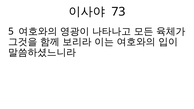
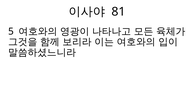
73: 73 -> 81 (118, 12)
